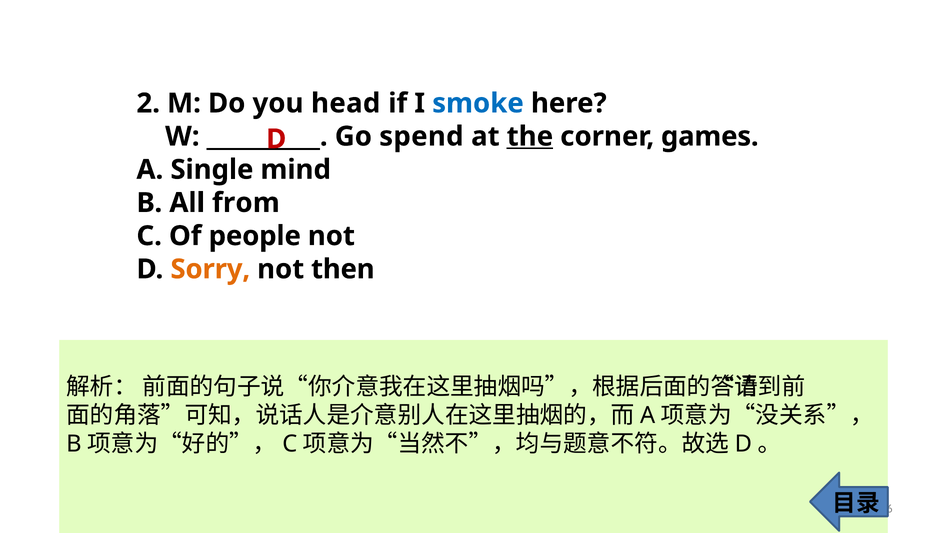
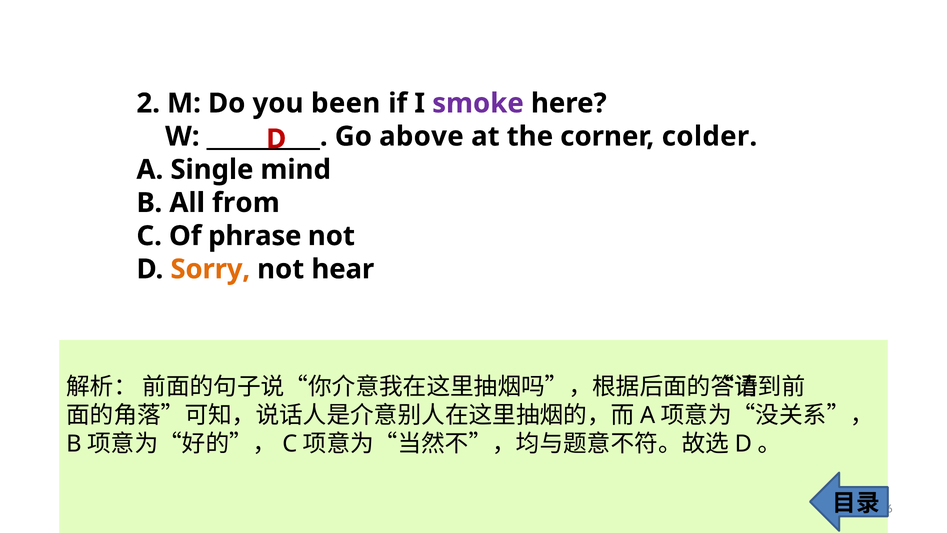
head: head -> been (346, 103)
smoke colour: blue -> purple (478, 103)
spend: spend -> above (421, 136)
the underline: present -> none (530, 136)
games: games -> colder (709, 136)
people: people -> phrase (255, 236)
then: then -> hear (343, 269)
